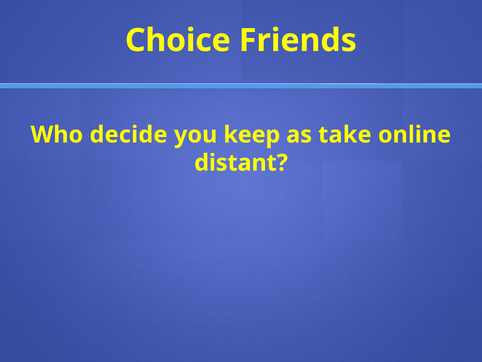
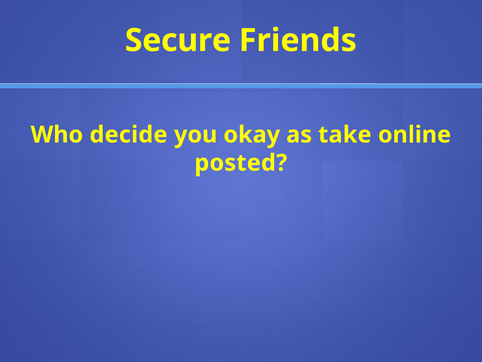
Choice: Choice -> Secure (178, 40)
keep: keep -> okay (252, 135)
distant: distant -> posted (241, 163)
